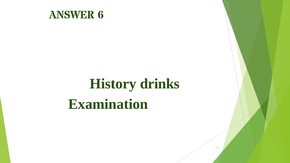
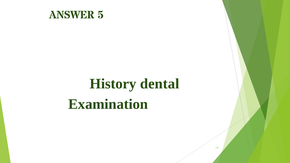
6: 6 -> 5 (101, 15)
drinks: drinks -> dental (160, 84)
